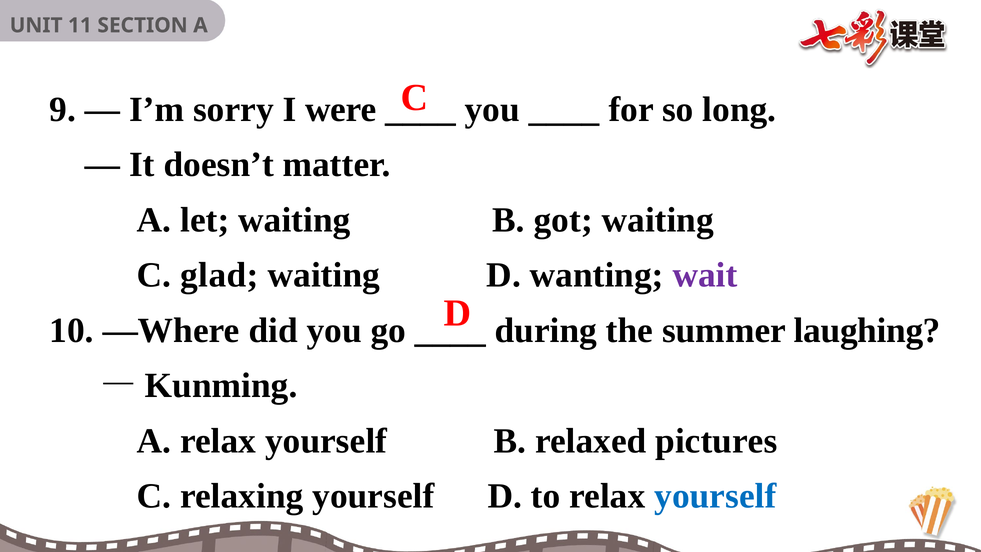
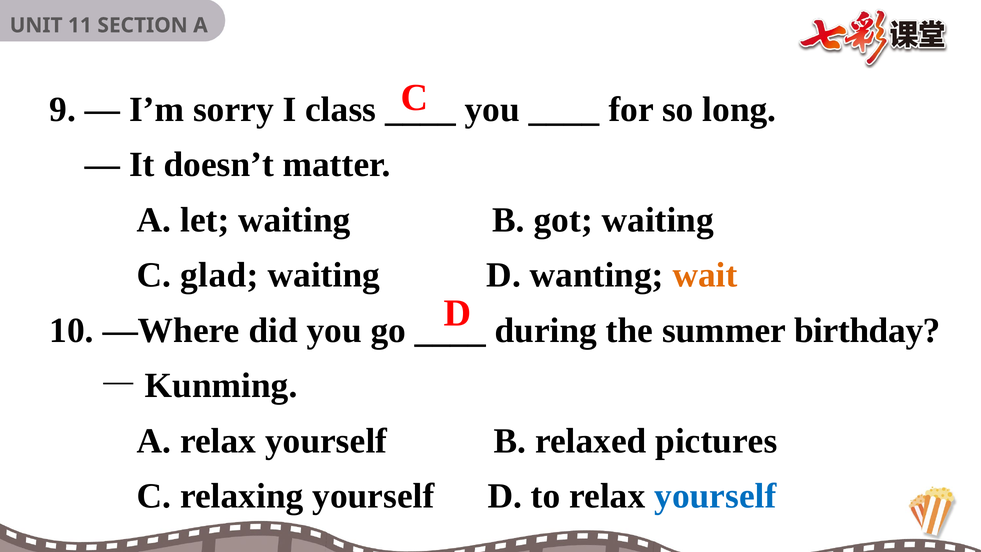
were: were -> class (341, 109)
wait colour: purple -> orange (705, 275)
laughing: laughing -> birthday (867, 330)
